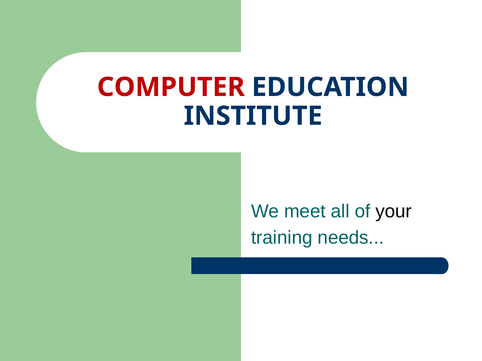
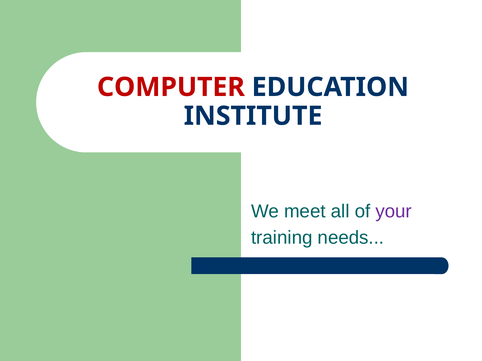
your colour: black -> purple (394, 212)
